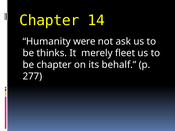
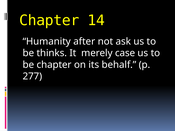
were: were -> after (84, 41)
fleet: fleet -> case (125, 53)
